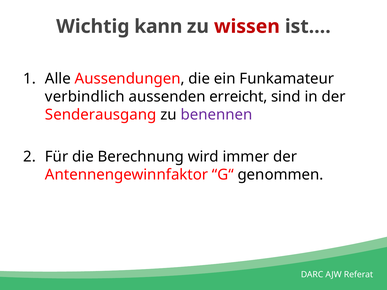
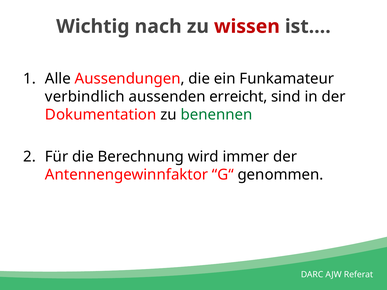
kann: kann -> nach (158, 27)
Senderausgang: Senderausgang -> Dokumentation (101, 115)
benennen colour: purple -> green (216, 115)
